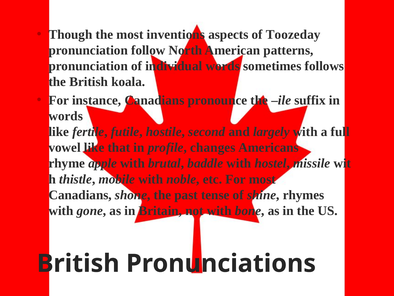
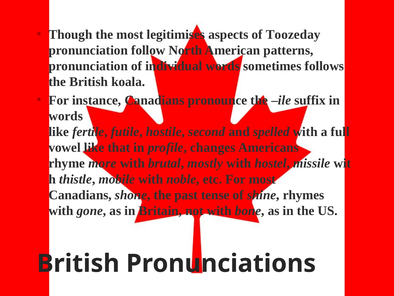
inventions: inventions -> legitimises (176, 34)
largely: largely -> spelled (271, 132)
apple: apple -> more (102, 163)
baddle: baddle -> mostly (205, 163)
